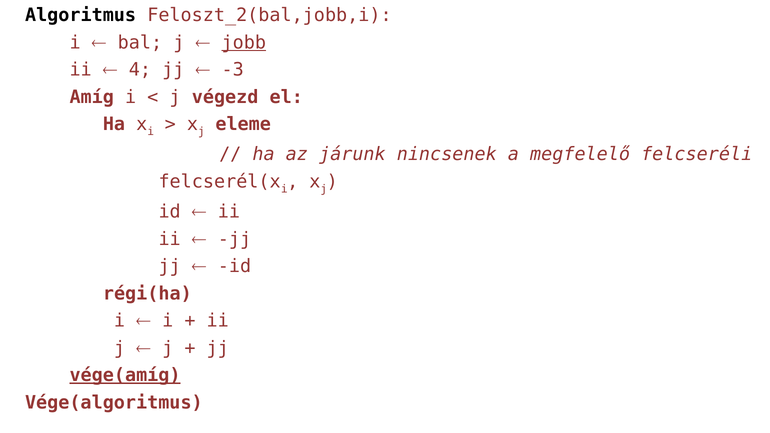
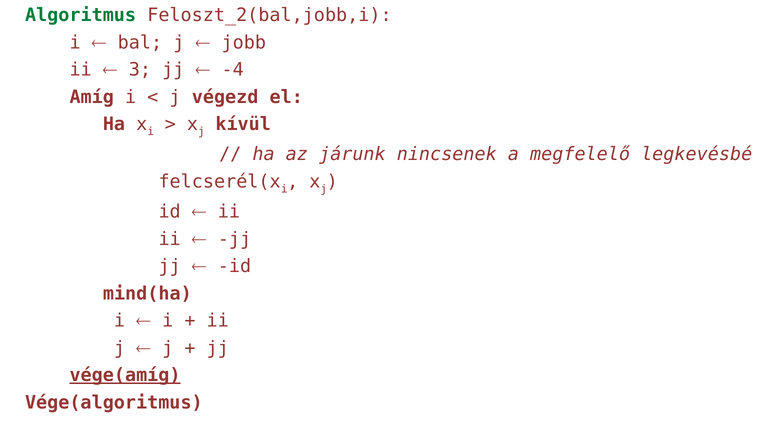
Algoritmus colour: black -> green (81, 15)
jobb underline: present -> none (244, 43)
4: 4 -> 3 (140, 70)
-3: -3 -> -4 (233, 70)
eleme: eleme -> kívül (243, 124)
felcseréli: felcseréli -> legkevésbé (697, 154)
régi(ha: régi(ha -> mind(ha (147, 294)
